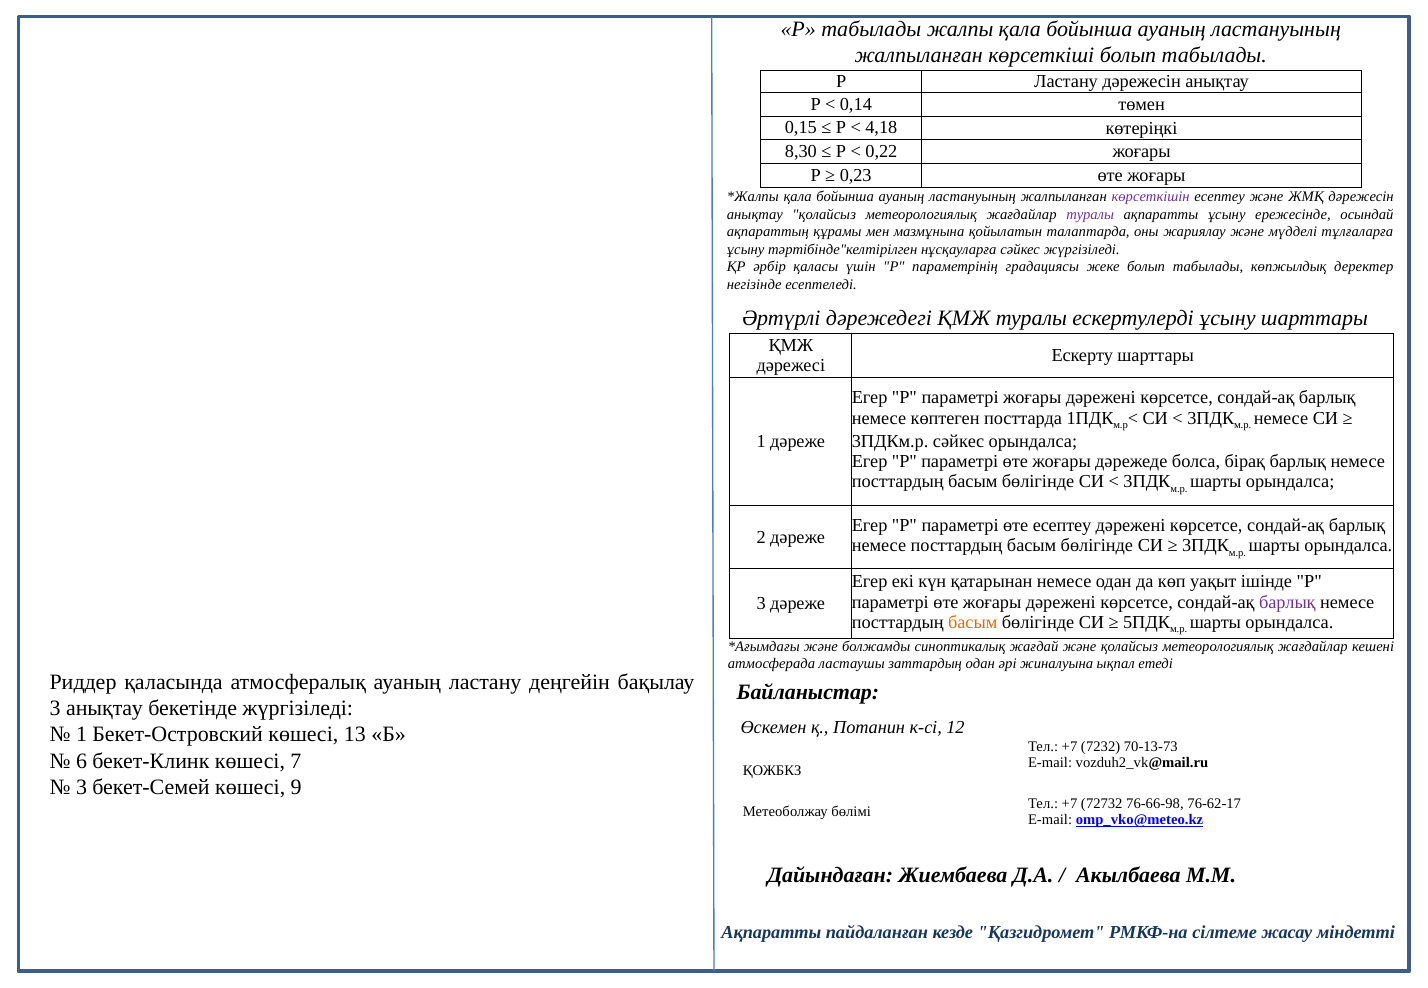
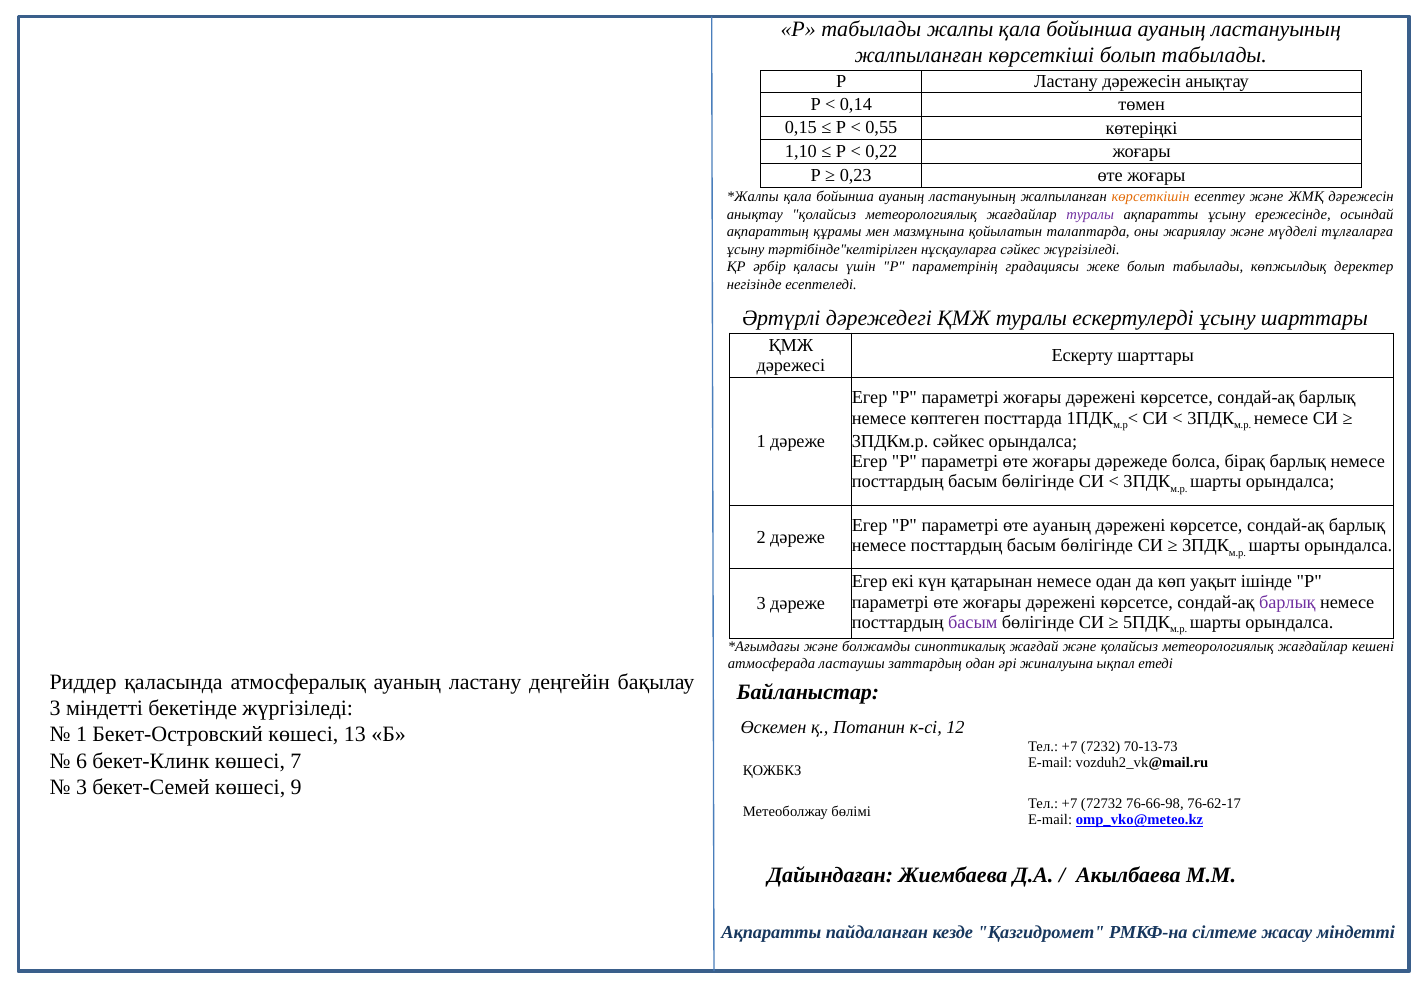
4,18: 4,18 -> 0,55 (881, 128)
8,30: 8,30 -> 1,10 (801, 152)
көрсеткішін colour: purple -> orange (1151, 197)
өте есептеу: есептеу -> ауаның (1062, 526)
басым colour: orange -> purple (973, 623)
3 анықтау: анықтау -> міндетті (105, 709)
